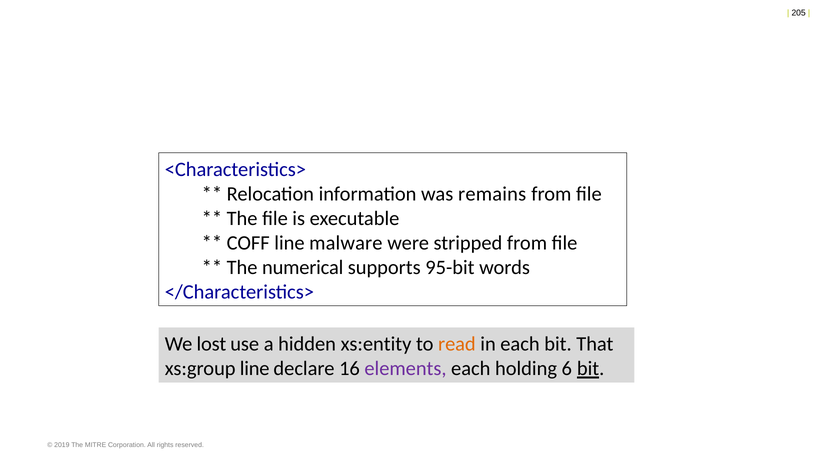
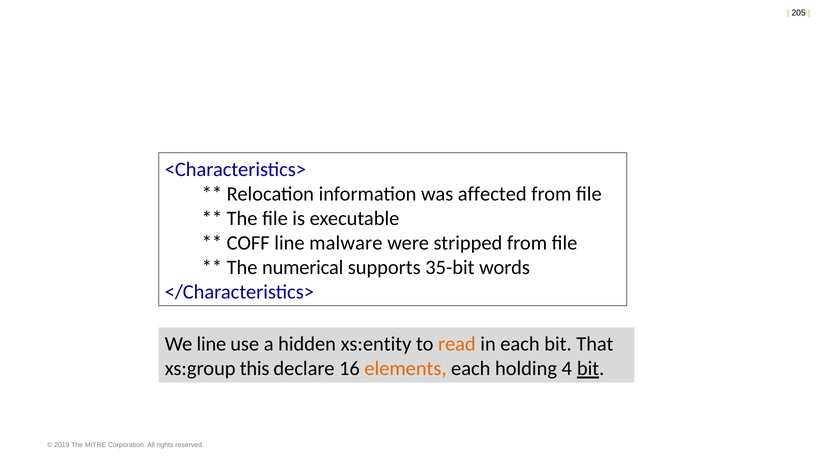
remains: remains -> affected (492, 194)
95-bit: 95-bit -> 35-bit (450, 267)
We lost: lost -> line (211, 344)
xs:group line: line -> this (255, 369)
elements colour: purple -> orange (405, 369)
6: 6 -> 4 (567, 369)
